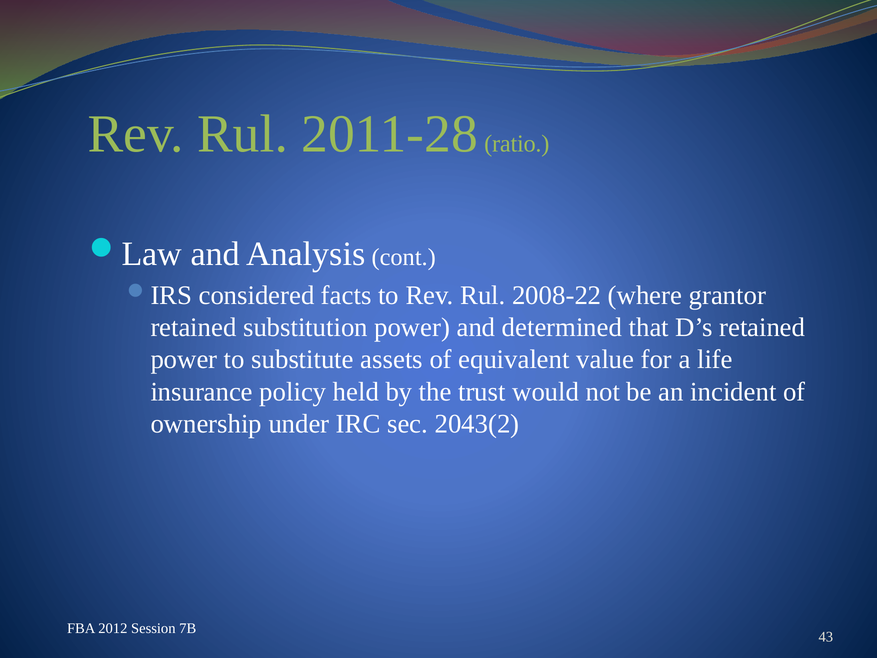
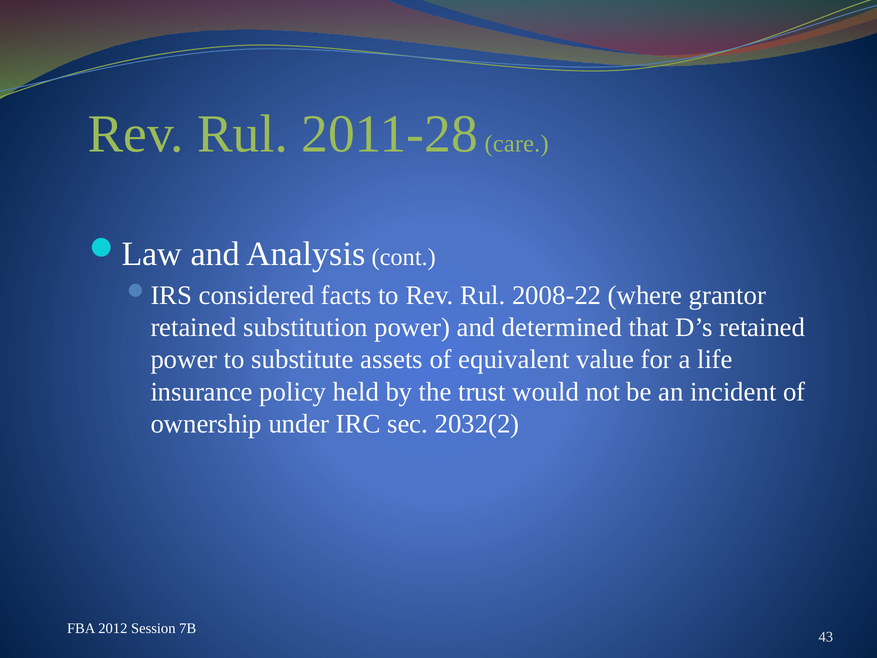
ratio: ratio -> care (517, 144)
2043(2: 2043(2 -> 2032(2 (477, 424)
